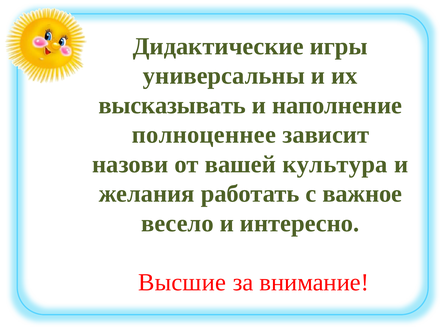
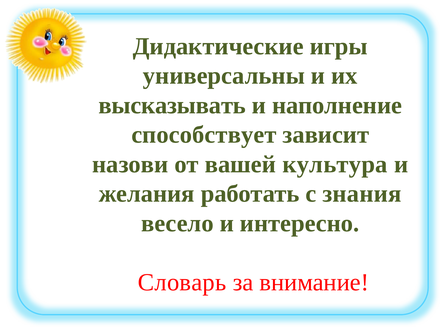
полноценнее: полноценнее -> способствует (204, 135)
важное: важное -> знания (362, 194)
Высшие: Высшие -> Словарь (182, 282)
